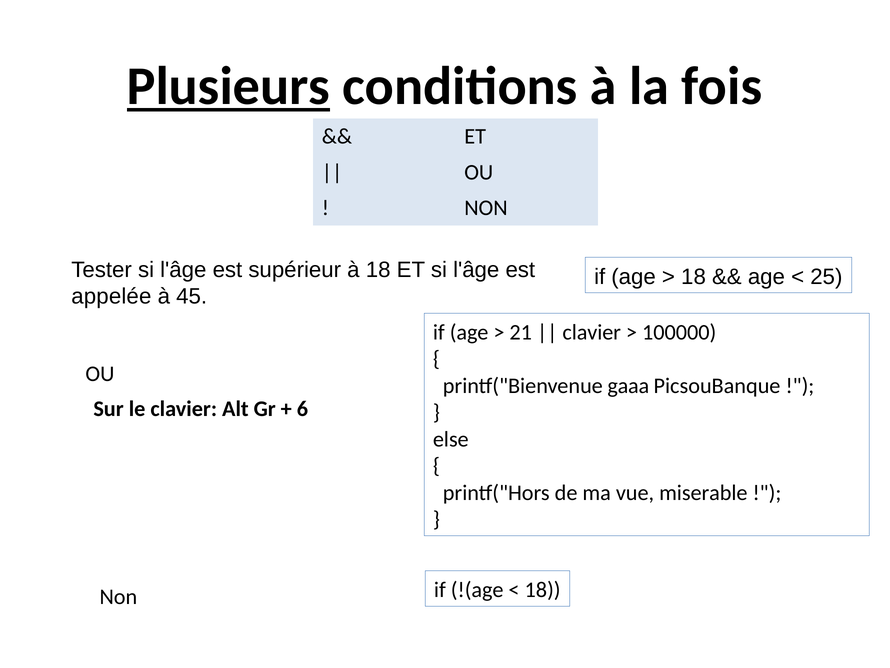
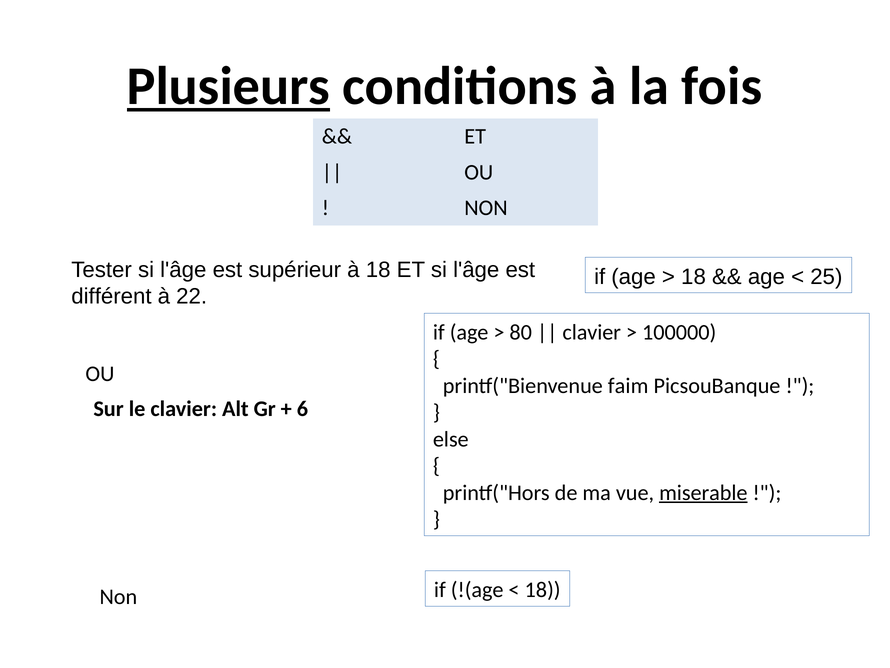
appelée: appelée -> différent (111, 296)
45: 45 -> 22 (192, 296)
21: 21 -> 80 (521, 332)
gaaa: gaaa -> faim (628, 386)
miserable underline: none -> present (703, 492)
